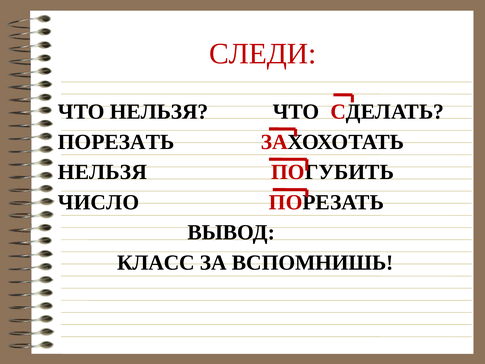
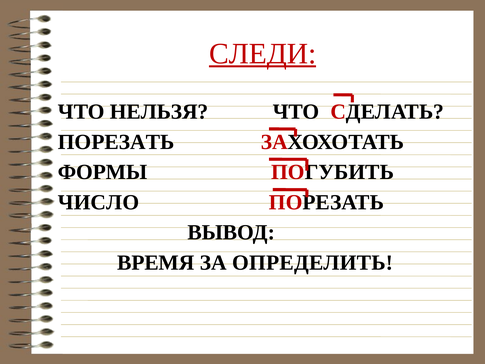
СЛЕДИ underline: none -> present (263, 54)
НЕЛЬЗЯ: НЕЛЬЗЯ -> ФОРМЫ (103, 172)
КЛАСС: КЛАСС -> ВРЕМЯ (156, 263)
ВСПОМНИШЬ: ВСПОМНИШЬ -> ОПРЕДЕЛИТЬ (313, 263)
